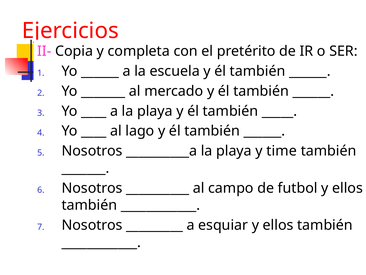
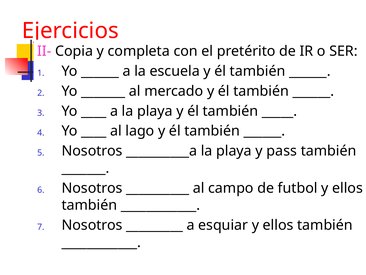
time: time -> pass (282, 151)
